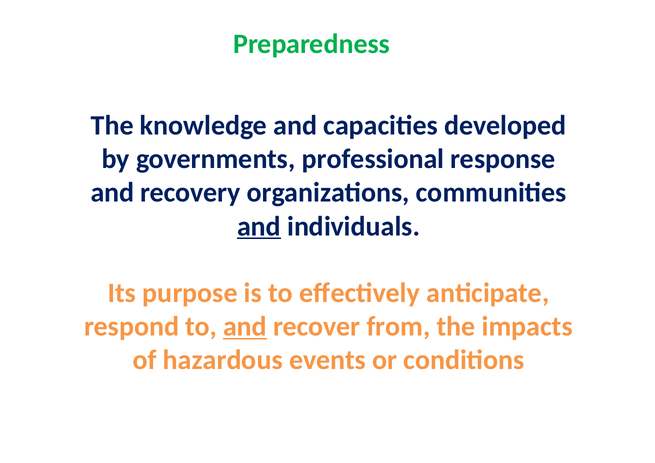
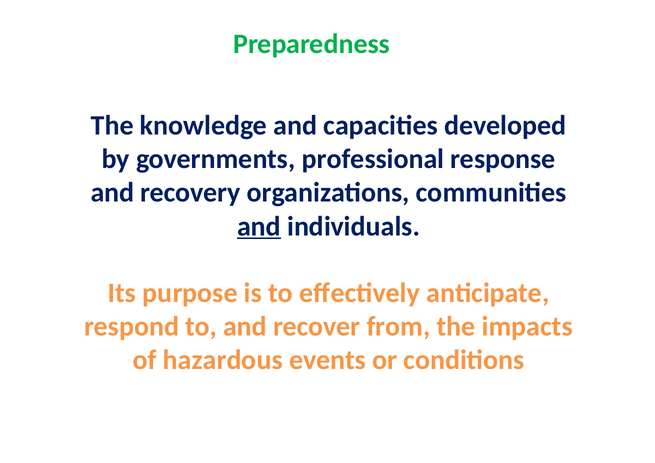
and underline: present -> none (245, 326)
